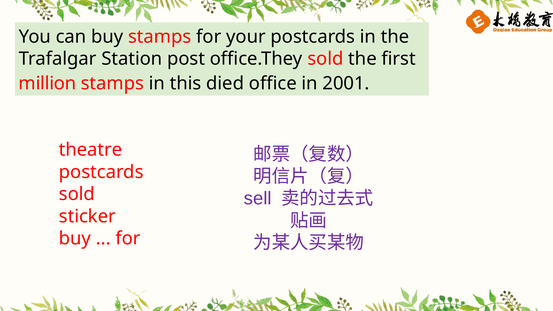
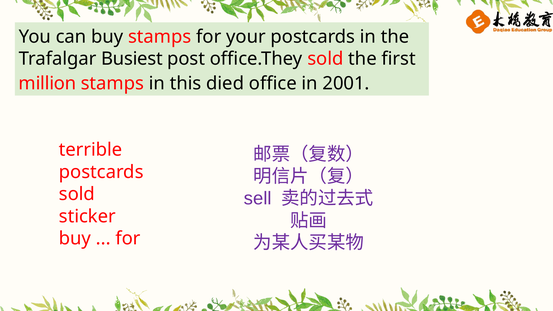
Station: Station -> Busiest (132, 59)
theatre: theatre -> terrible (91, 150)
